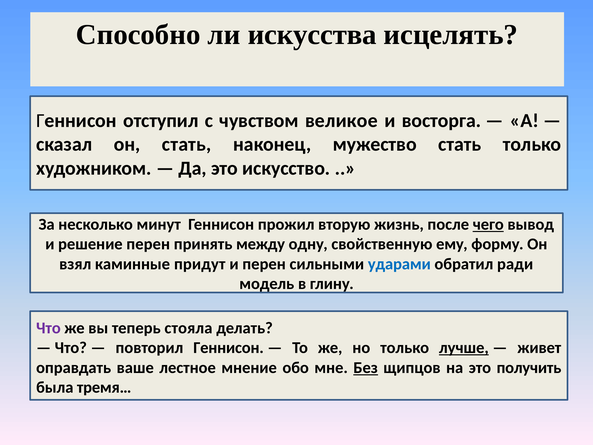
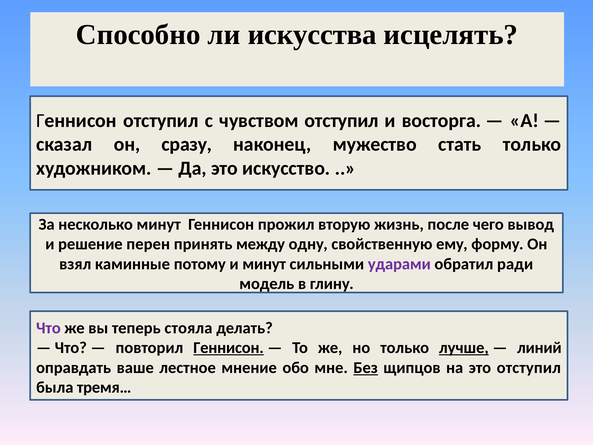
чувством великое: великое -> отступил (342, 121)
он стать: стать -> сразу (187, 144)
чего underline: present -> none (488, 224)
придут: придут -> потому (200, 264)
и перен: перен -> минут (264, 264)
ударами colour: blue -> purple (399, 264)
Геннисон underline: none -> present (229, 348)
живет: живет -> линий (539, 348)
это получить: получить -> отступил (529, 367)
